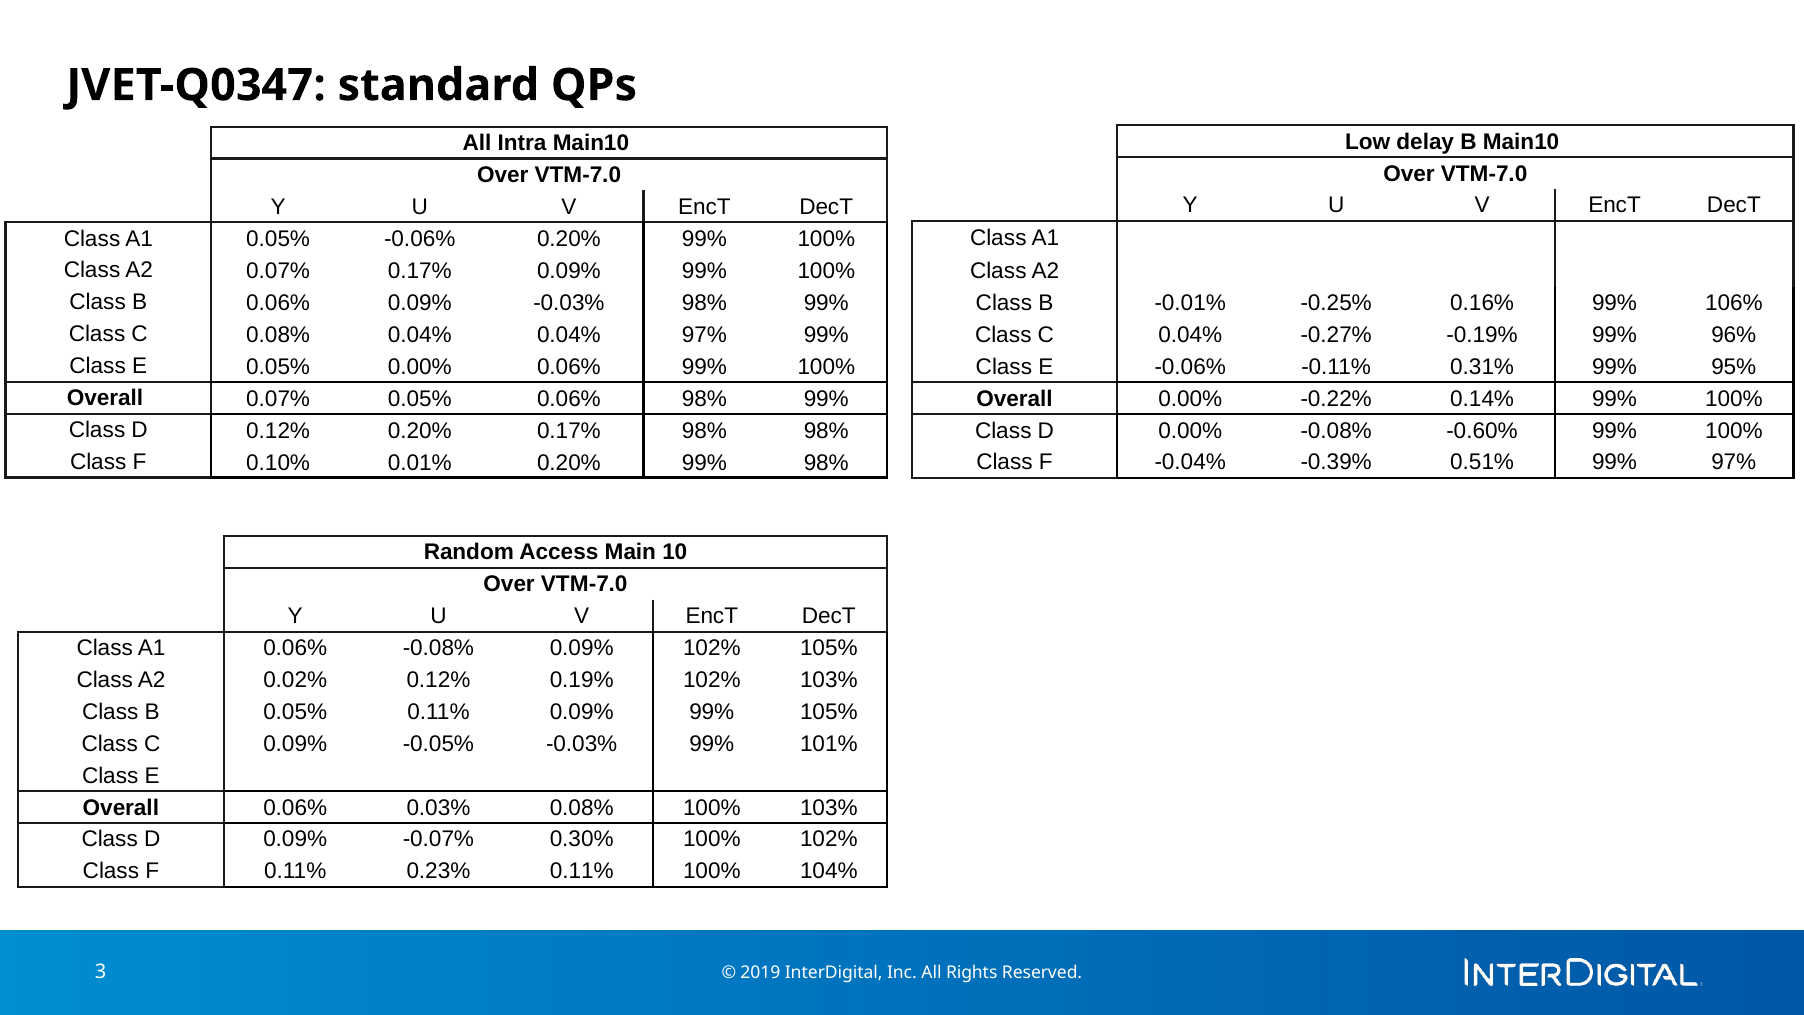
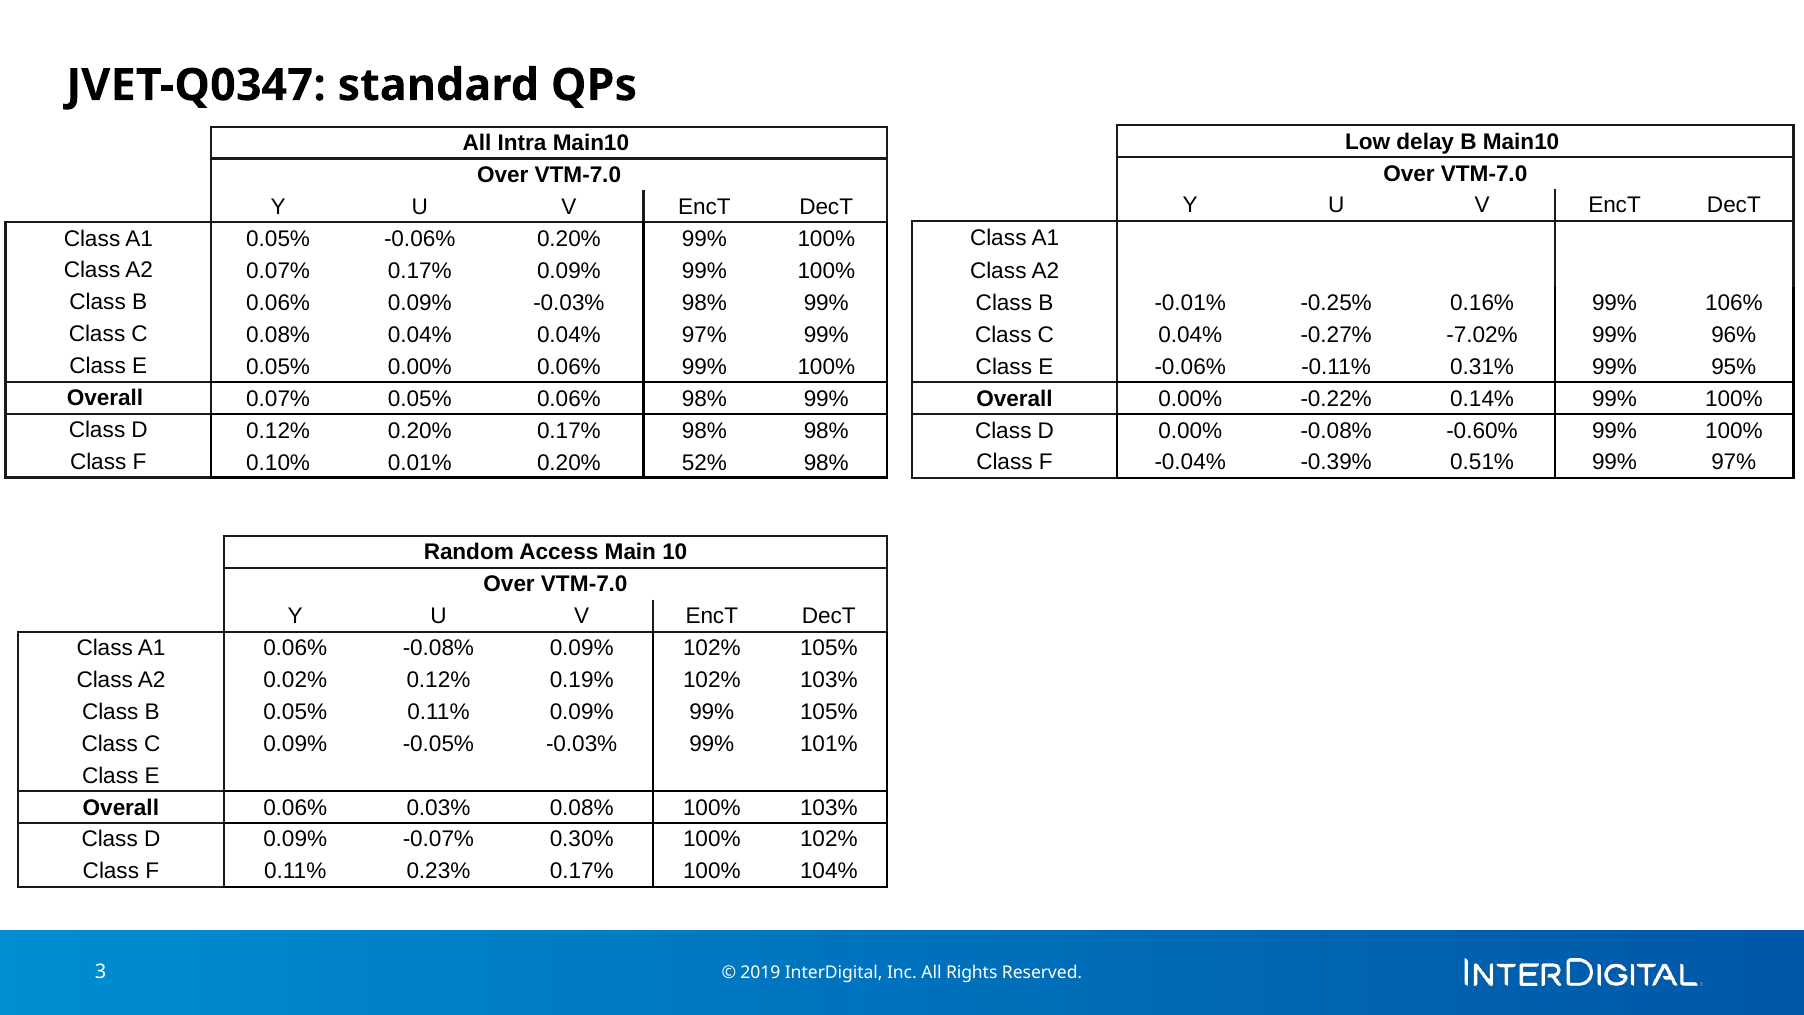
-0.19%: -0.19% -> -7.02% (1482, 335)
0.01% 0.20% 99%: 99% -> 52% (704, 463)
0.23% 0.11%: 0.11% -> 0.17% (582, 871)
